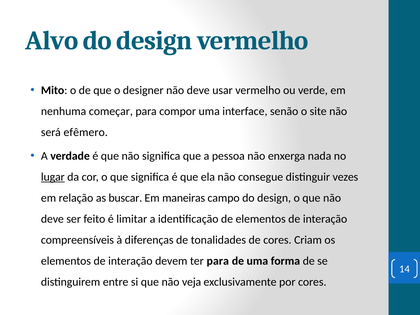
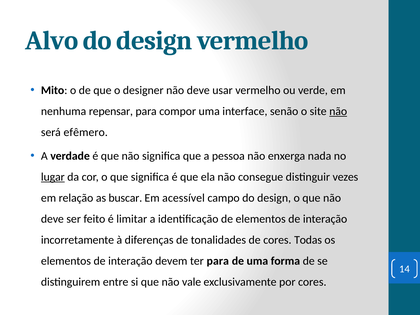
começar: começar -> repensar (111, 111)
não underline: none -> present (338, 111)
maneiras: maneiras -> acessível (184, 198)
compreensíveis: compreensíveis -> incorretamente (77, 240)
Criam: Criam -> Todas (308, 240)
veja: veja -> vale (192, 282)
